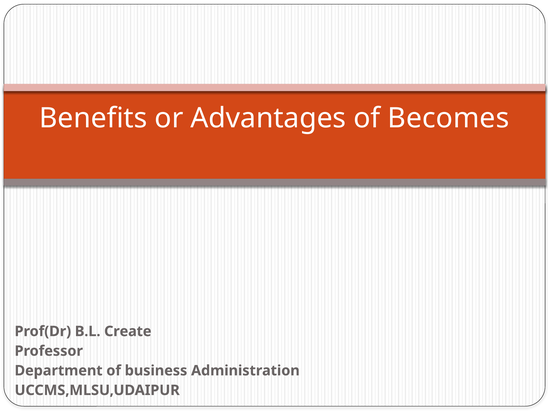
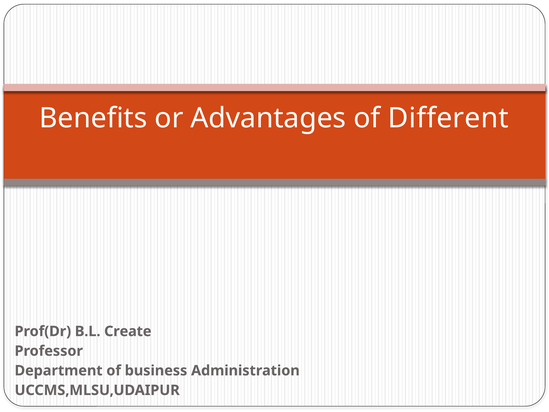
Becomes: Becomes -> Different (448, 118)
